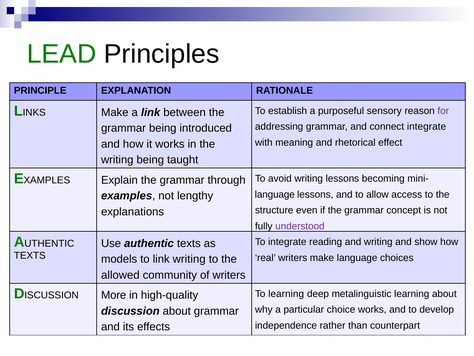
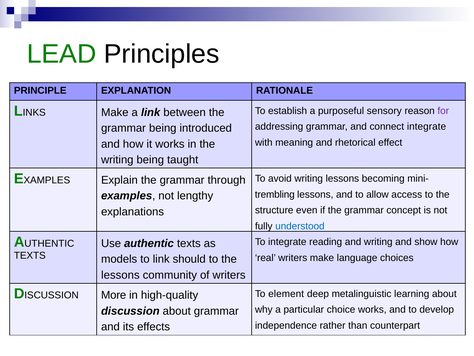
language: language -> trembling (275, 194)
understood colour: purple -> blue (300, 226)
link writing: writing -> should (189, 259)
allowed: allowed -> lessons (120, 275)
To learning: learning -> element (286, 293)
